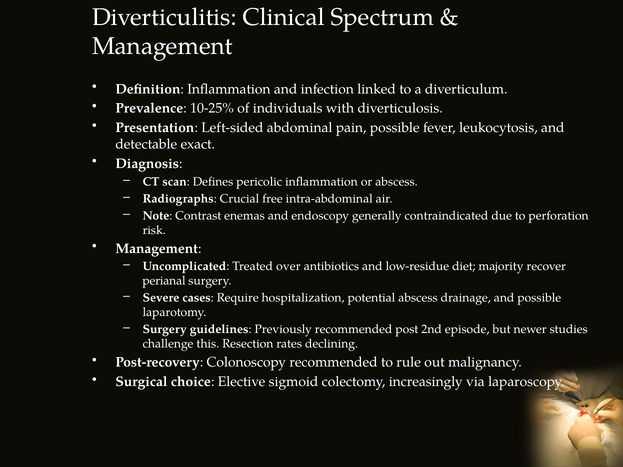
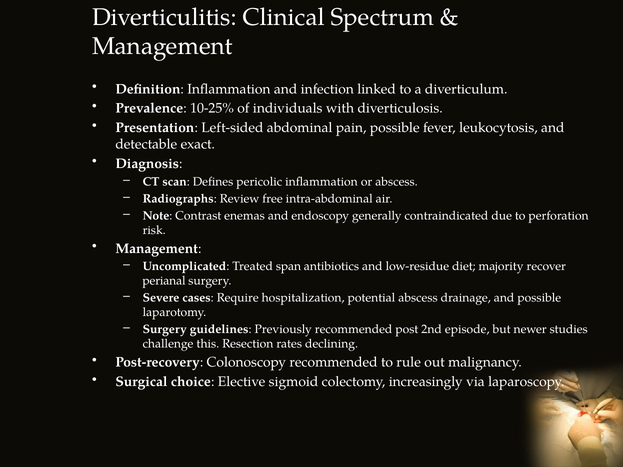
Crucial: Crucial -> Review (240, 199)
over: over -> span (288, 267)
